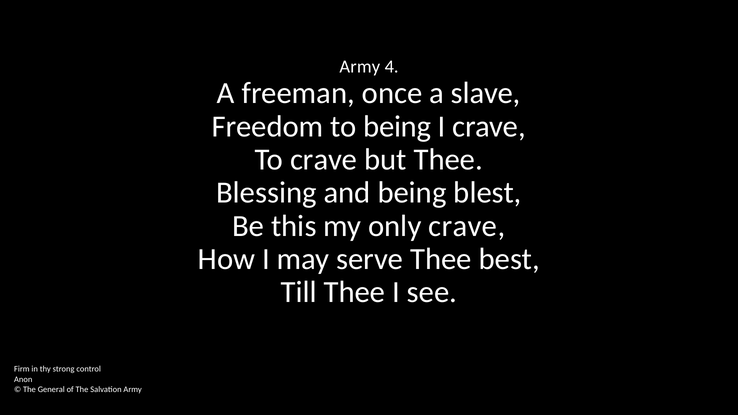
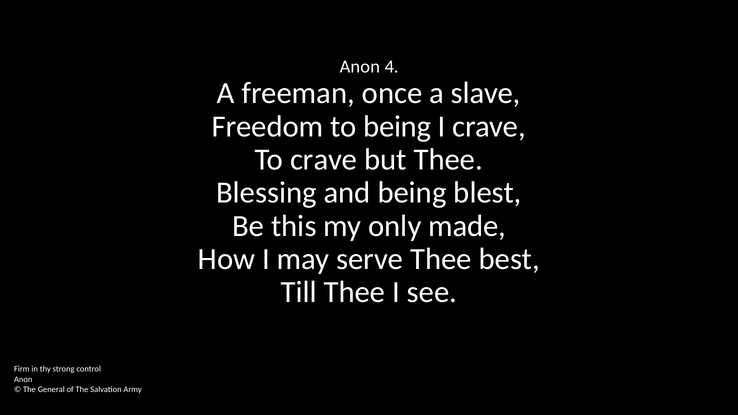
Army: Army -> Anon (360, 67)
only crave: crave -> made (467, 226)
